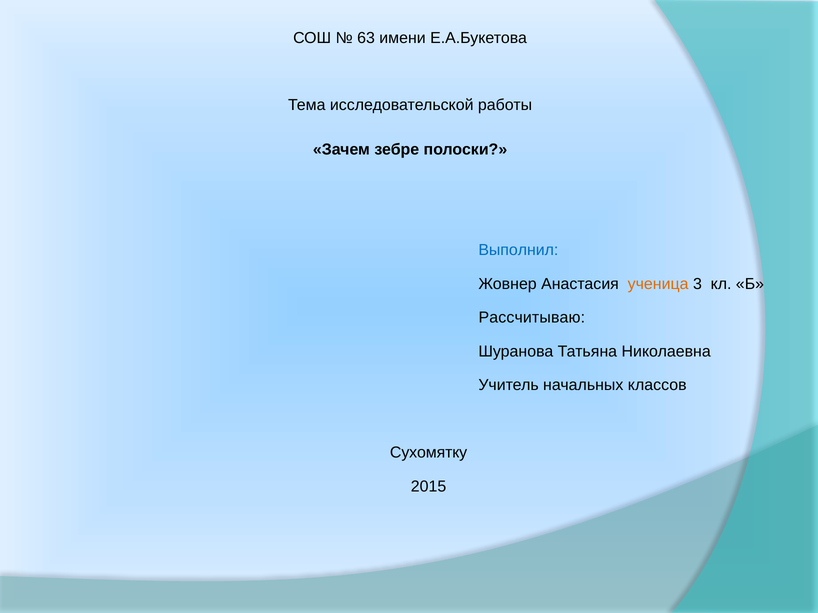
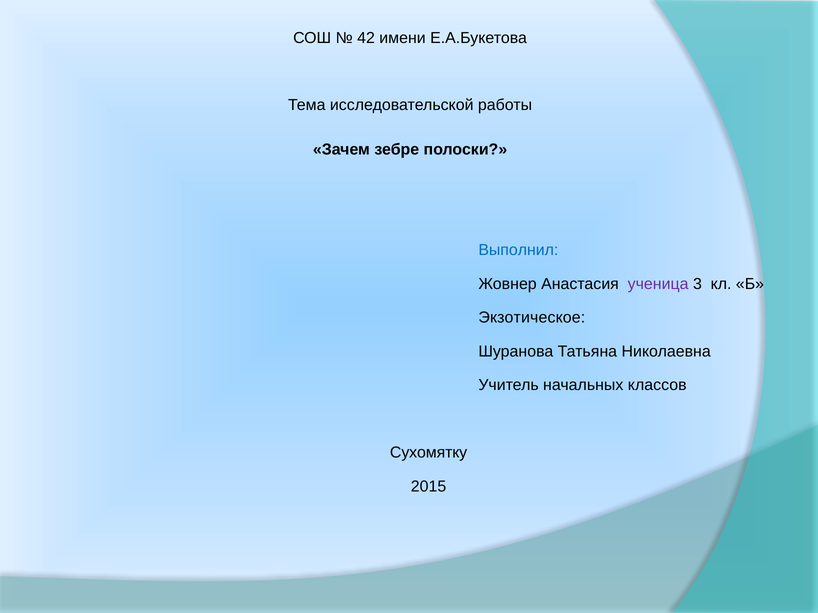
63: 63 -> 42 (366, 38)
ученица colour: orange -> purple (658, 284)
Рассчитываю: Рассчитываю -> Экзотическое (532, 318)
